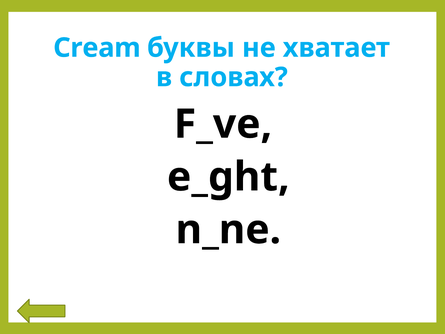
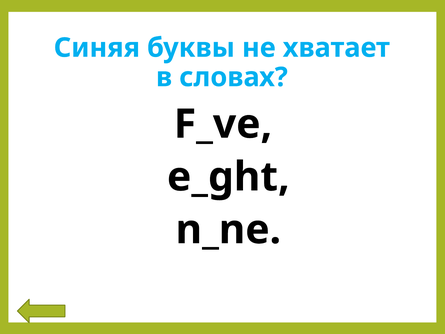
Cream: Cream -> Синяя (97, 48)
